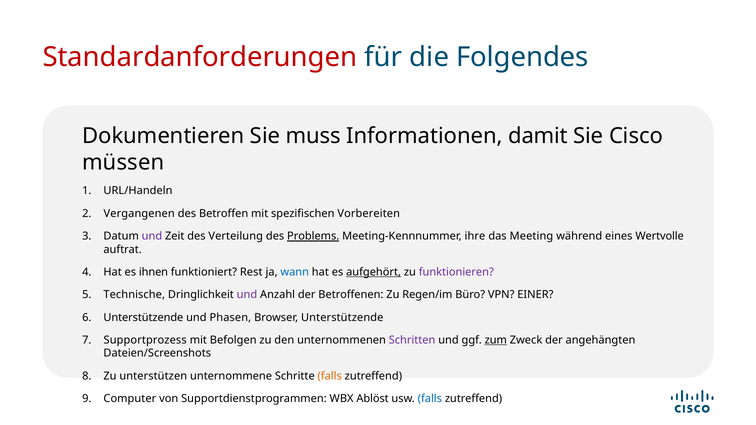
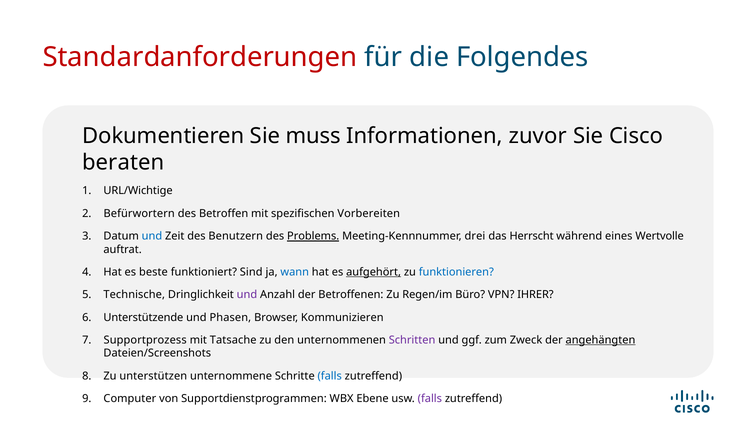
damit: damit -> zuvor (538, 136)
müssen: müssen -> beraten (123, 162)
URL/Handeln: URL/Handeln -> URL/Wichtige (138, 191)
Vergangenen: Vergangenen -> Befürwortern (139, 214)
und colour: purple -> blue (152, 236)
Verteilung: Verteilung -> Benutzern (236, 236)
ihre: ihre -> drei (475, 236)
Meeting: Meeting -> Herrscht (532, 236)
ihnen: ihnen -> beste (153, 272)
Rest: Rest -> Sind (251, 272)
funktionieren colour: purple -> blue (456, 272)
EINER: EINER -> IHRER (535, 295)
Browser Unterstützende: Unterstützende -> Kommunizieren (342, 318)
Befolgen: Befolgen -> Tatsache (233, 340)
zum underline: present -> none (496, 340)
angehängten underline: none -> present (600, 340)
falls colour: orange -> blue (330, 376)
Ablöst: Ablöst -> Ebene (373, 399)
falls colour: blue -> purple (430, 399)
